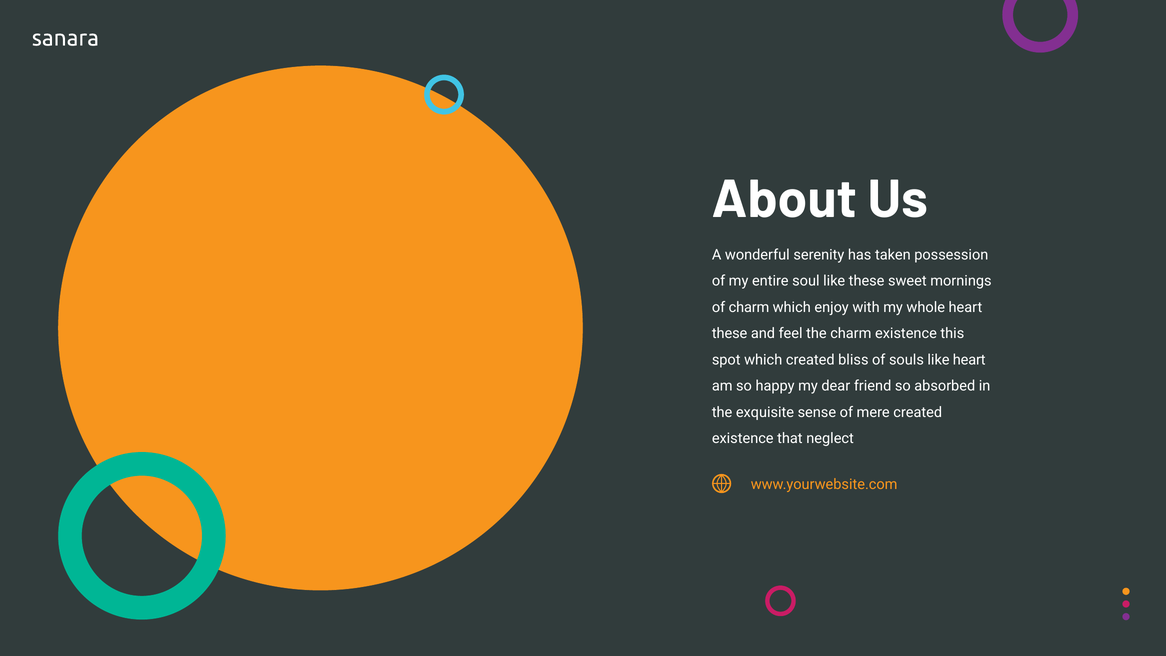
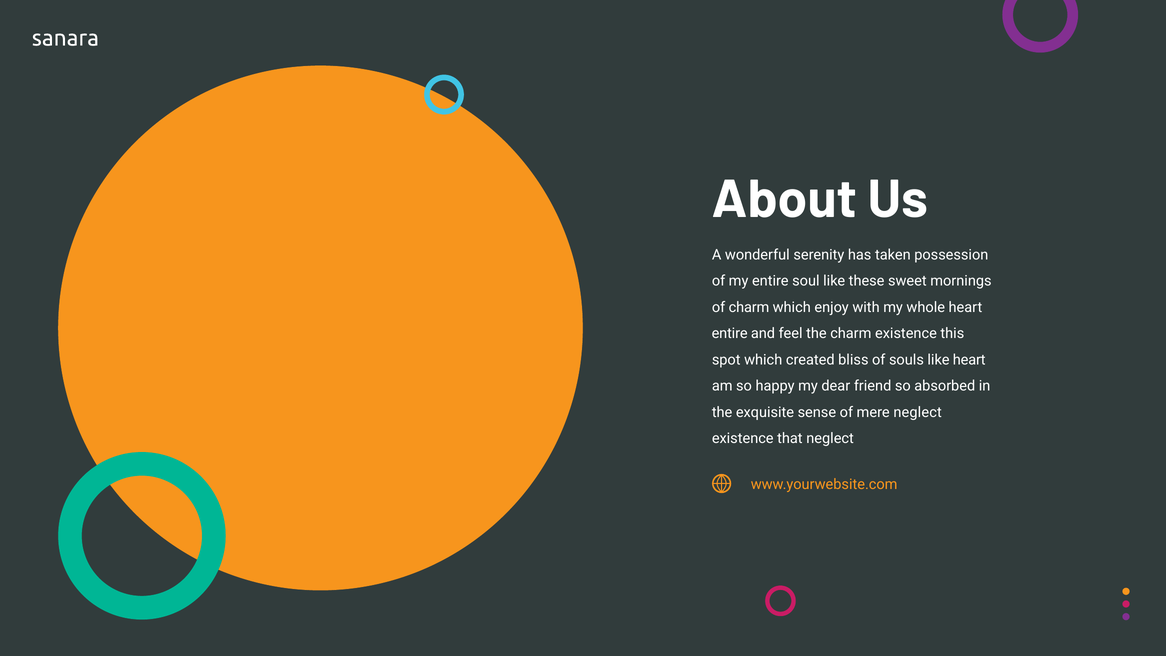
these: these -> entire (730, 334)
mere created: created -> neglect (918, 412)
